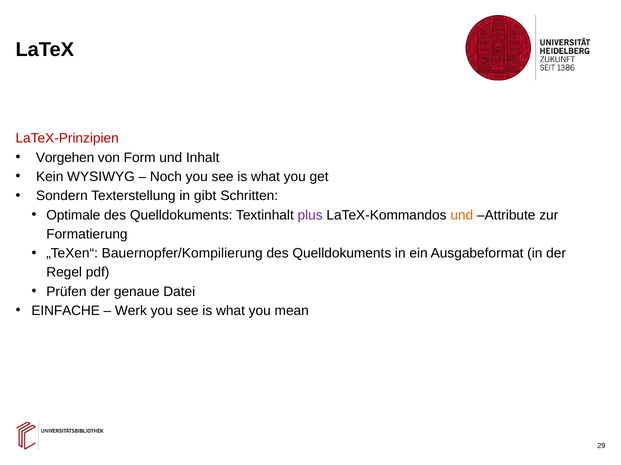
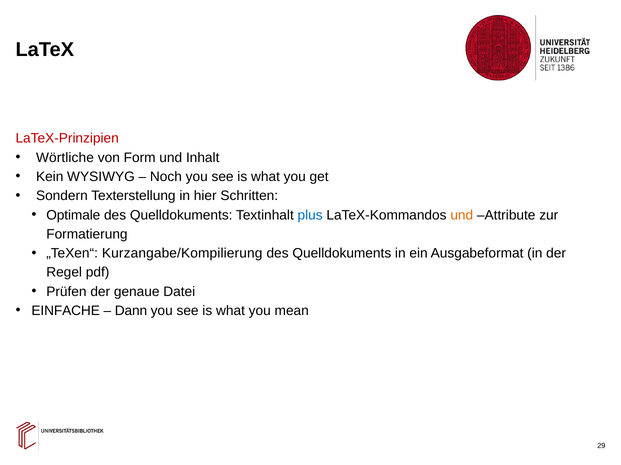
Vorgehen: Vorgehen -> Wörtliche (65, 158)
gibt: gibt -> hier (205, 196)
plus colour: purple -> blue (310, 215)
Bauernopfer/Kompilierung: Bauernopfer/Kompilierung -> Kurzangabe/Kompilierung (182, 254)
Werk: Werk -> Dann (131, 311)
